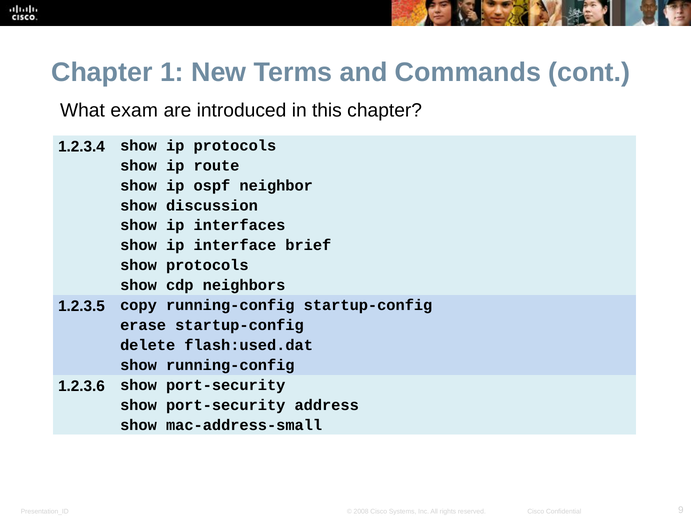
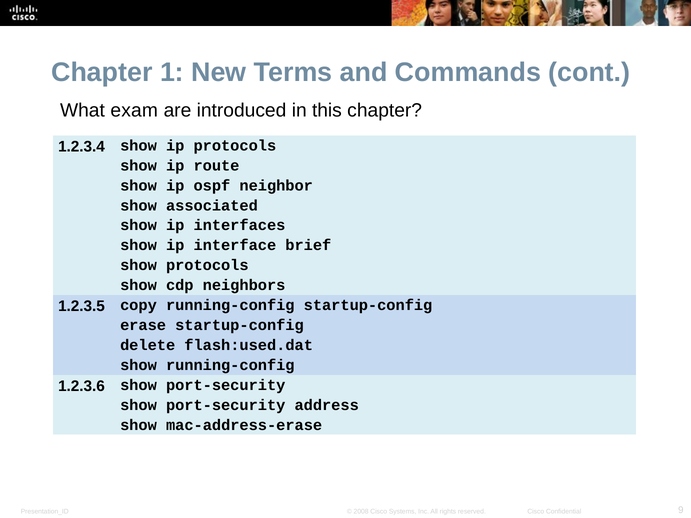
discussion: discussion -> associated (212, 206)
mac-address-small: mac-address-small -> mac-address-erase (244, 425)
